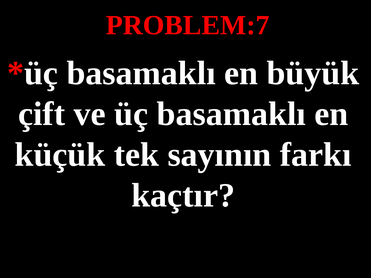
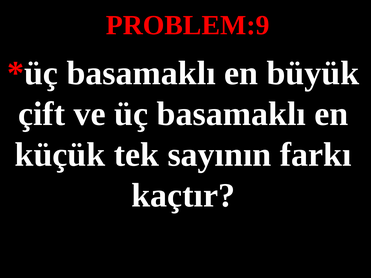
PROBLEM:7: PROBLEM:7 -> PROBLEM:9 (188, 25)
